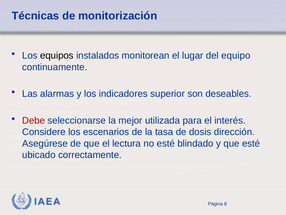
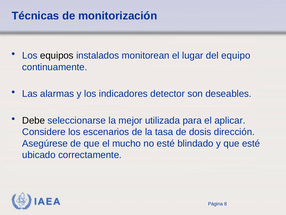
superior: superior -> detector (168, 94)
Debe colour: red -> black (34, 120)
interés: interés -> aplicar (230, 120)
lectura: lectura -> mucho (127, 143)
